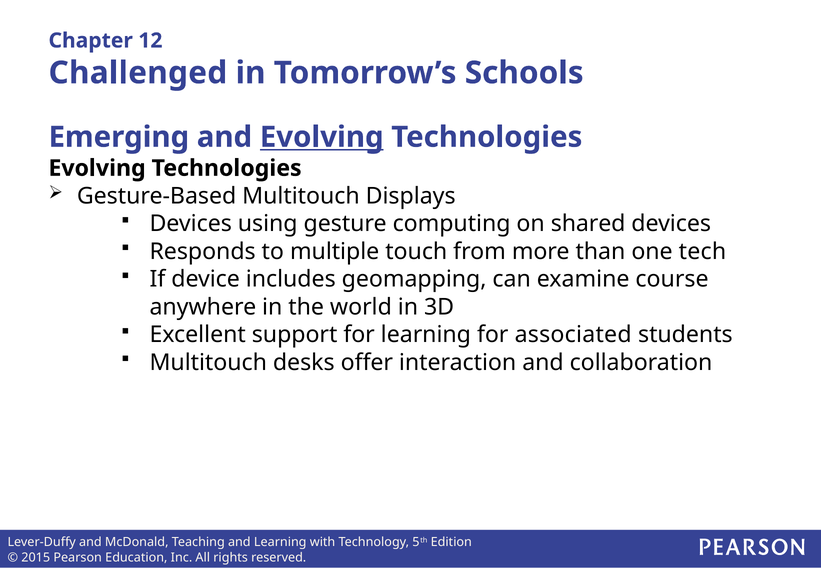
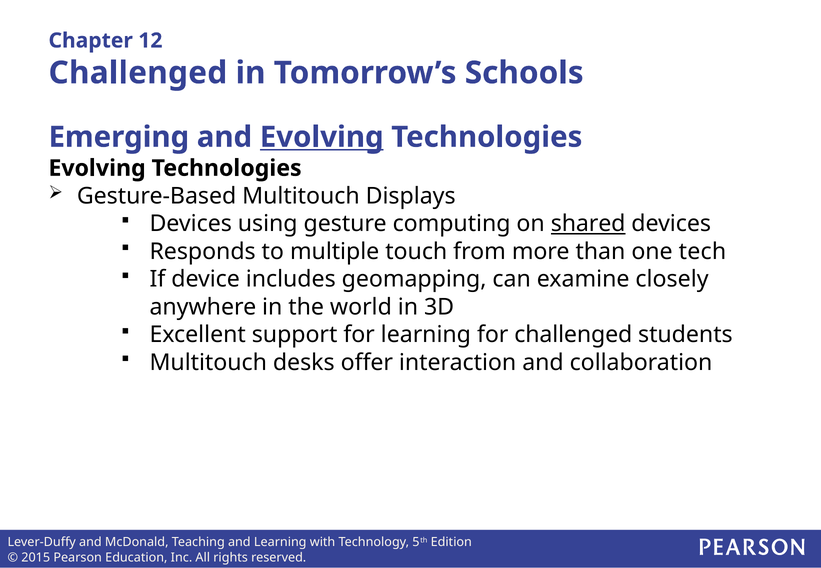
shared underline: none -> present (588, 224)
course: course -> closely (672, 279)
for associated: associated -> challenged (573, 335)
